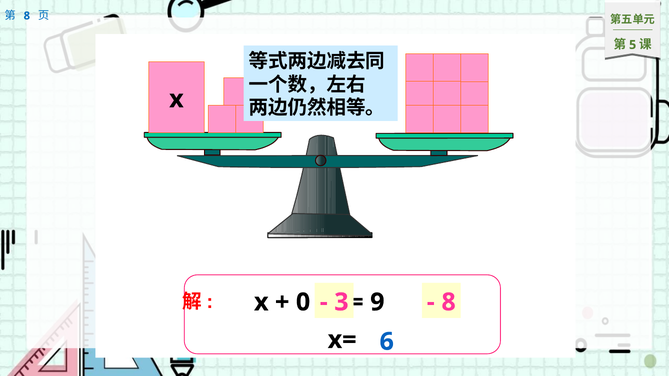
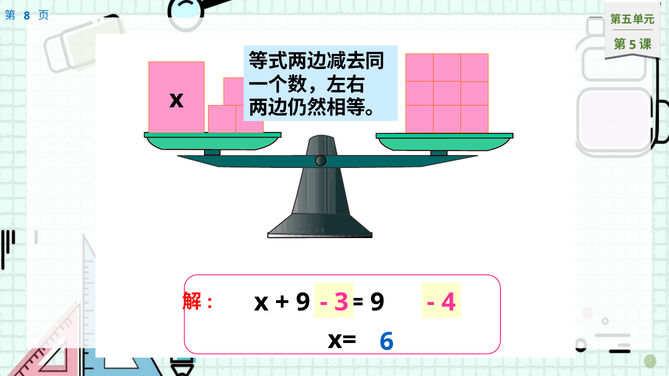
0: 0 -> 9 (303, 302)
8: 8 -> 4 (449, 302)
